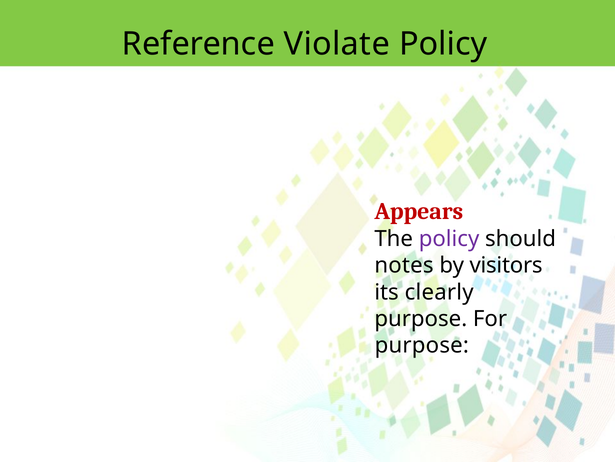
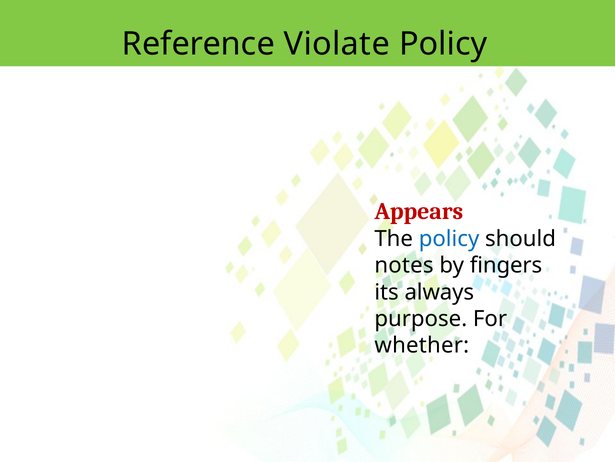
policy colour: purple -> blue (449, 238)
visitors: visitors -> fingers (506, 265)
clearly: clearly -> always (439, 292)
purpose: purpose -> whether (422, 345)
